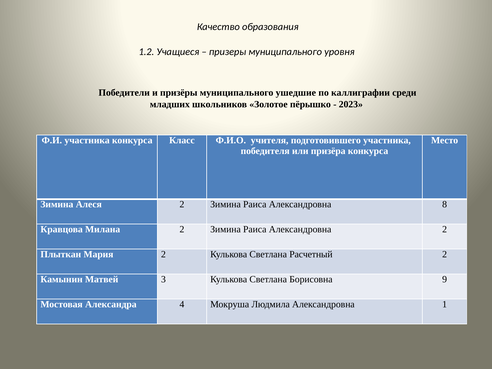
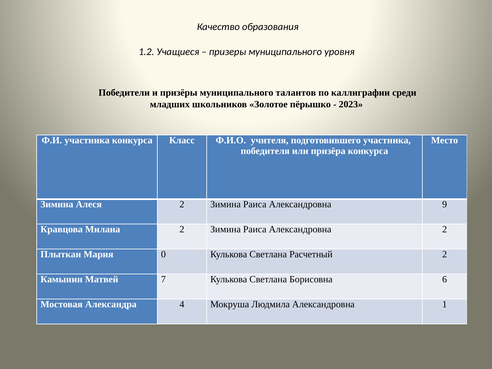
ушедшие: ушедшие -> талантов (296, 93)
8: 8 -> 9 (445, 204)
Мария 2: 2 -> 0 (163, 254)
3: 3 -> 7 (163, 279)
9: 9 -> 6 (445, 279)
